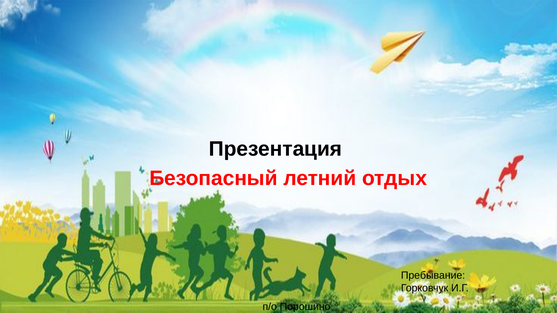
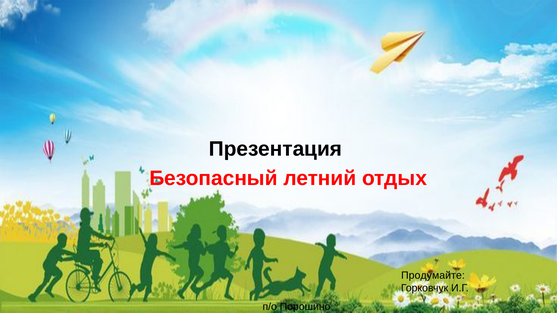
Пребывание: Пребывание -> Продумайте (433, 276)
